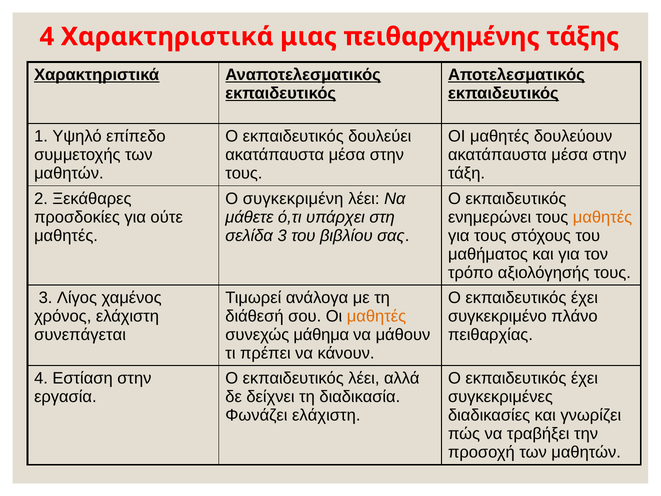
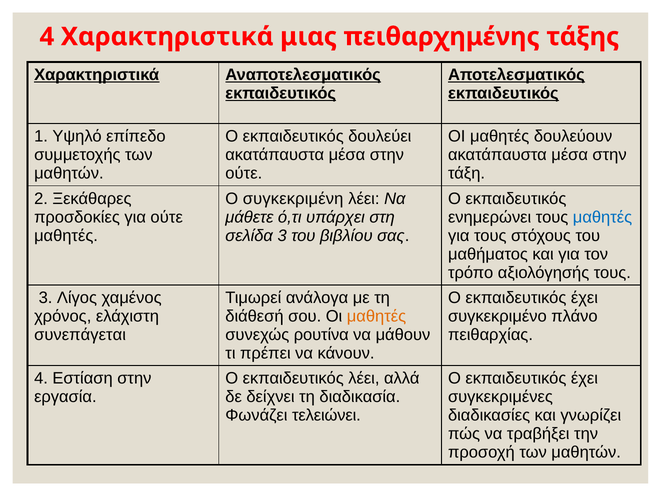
τους: τους -> ούτε (244, 173)
μαθητές colour: orange -> blue (602, 217)
μάθημα: μάθημα -> ρουτίνα (321, 335)
Φωνάζει ελάχιστη: ελάχιστη -> τελειώνει (326, 415)
